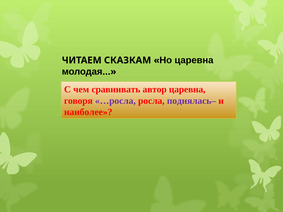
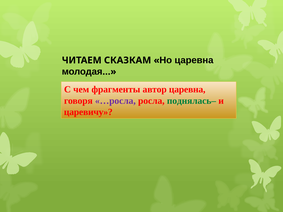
сравнивать: сравнивать -> фрагменты (116, 90)
поднялась– colour: purple -> green (191, 101)
наиболее: наиболее -> царевичу (88, 112)
